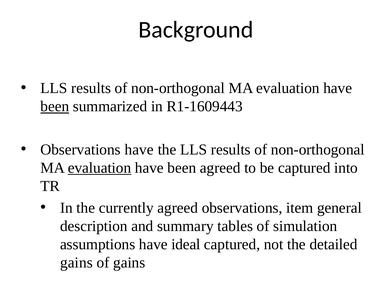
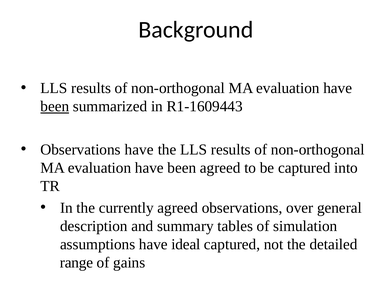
evaluation underline: present -> none (100, 168)
item: item -> over (300, 208)
gains: gains -> range (77, 263)
